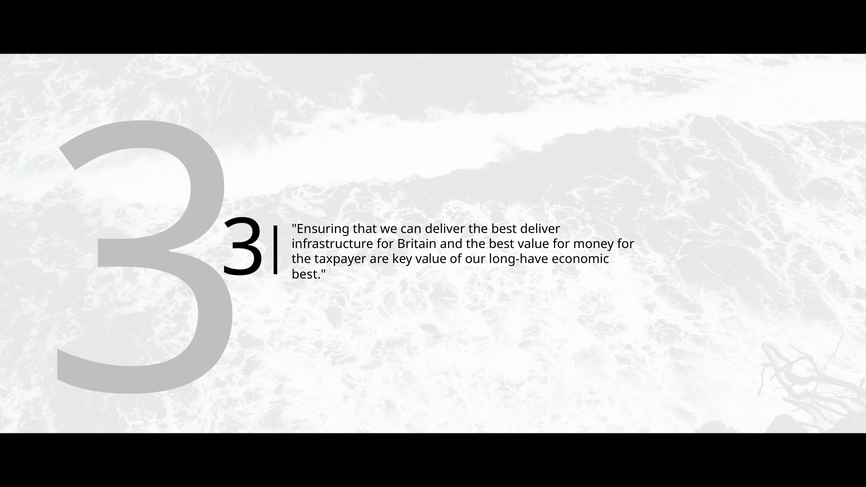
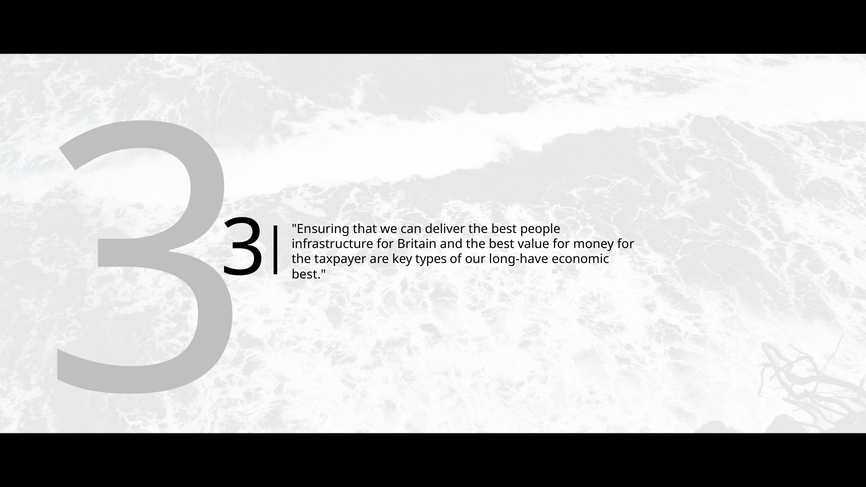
best deliver: deliver -> people (540, 229)
key value: value -> types (431, 259)
